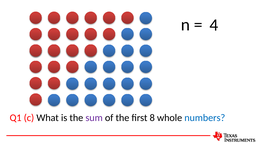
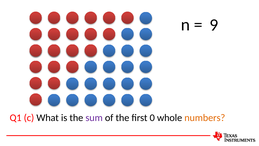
4: 4 -> 9 (214, 25)
8: 8 -> 0 (152, 118)
numbers colour: blue -> orange (205, 118)
